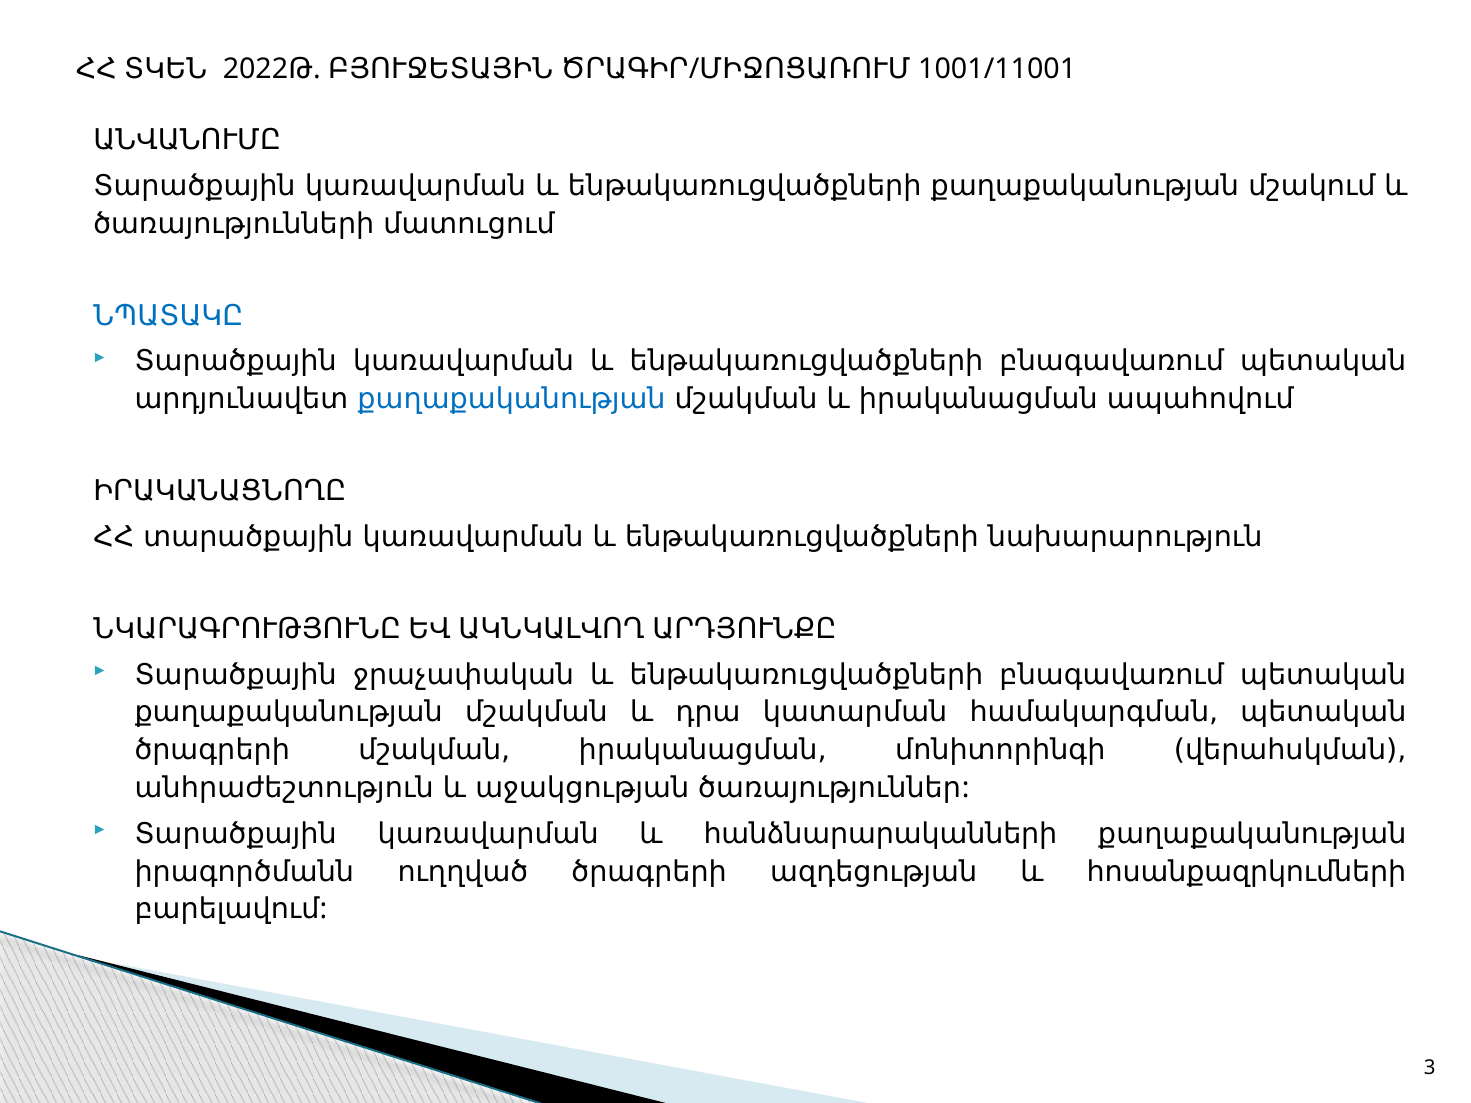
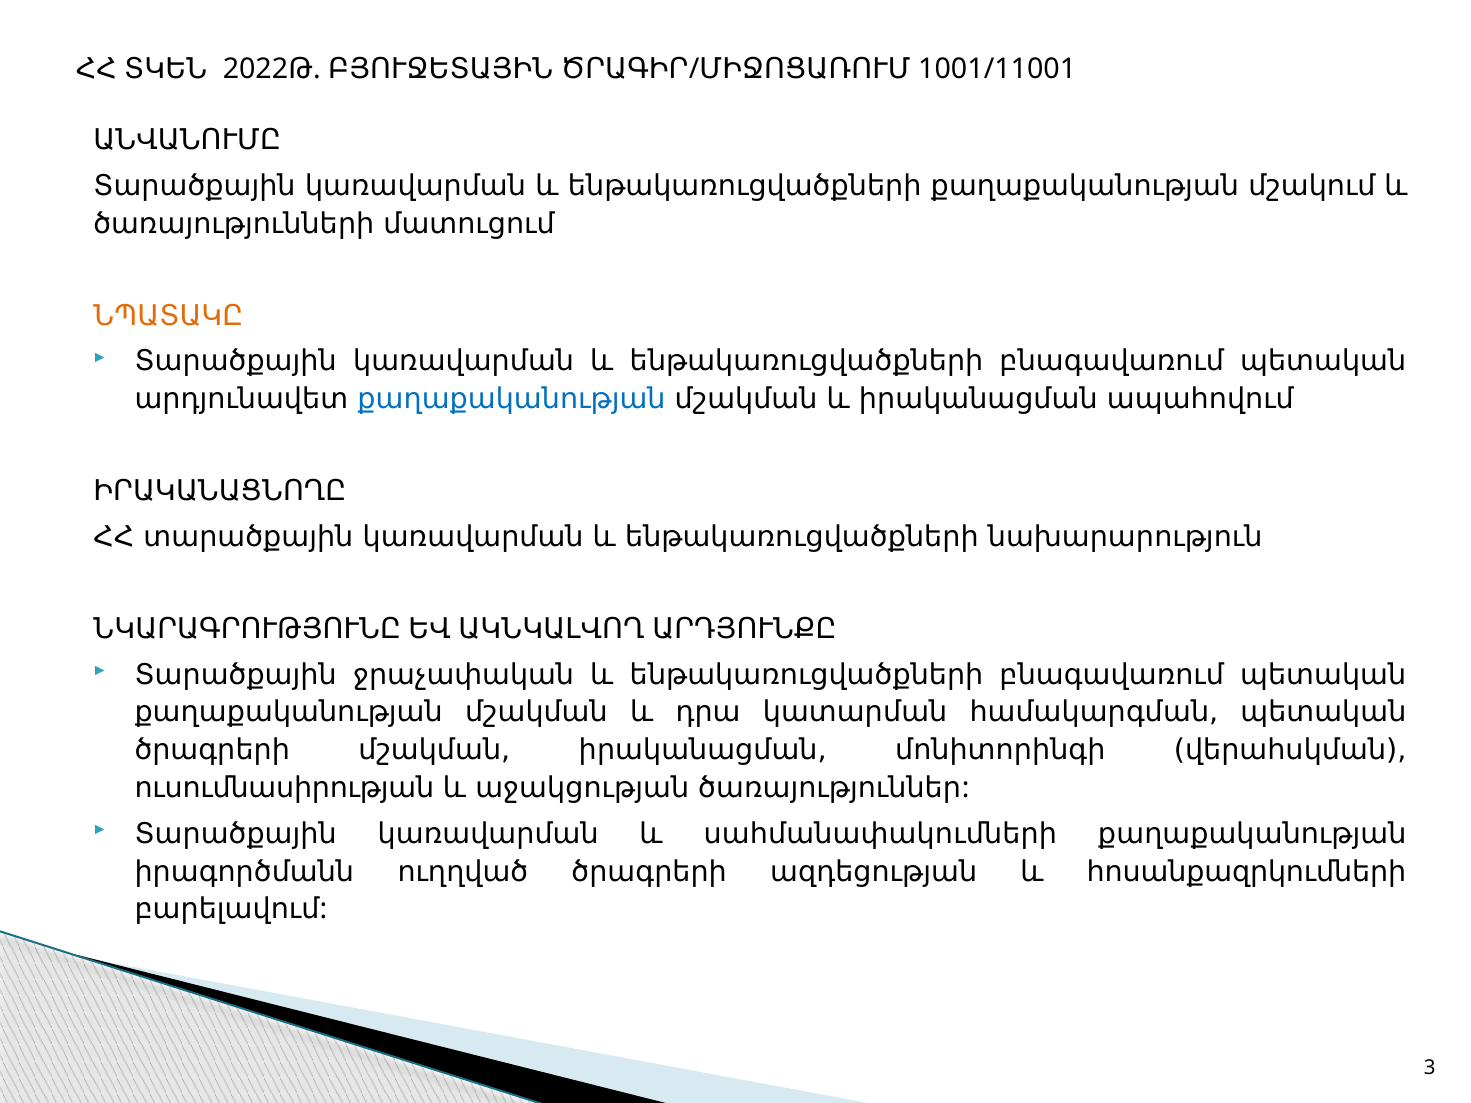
ՆՊԱՏԱԿԸ colour: blue -> orange (168, 316)
անհրաժեշտություն: անհրաժեշտություն -> ուսումնասիրության (284, 788)
հանձնարարականների: հանձնարարականների -> սահմանափակումների (880, 834)
